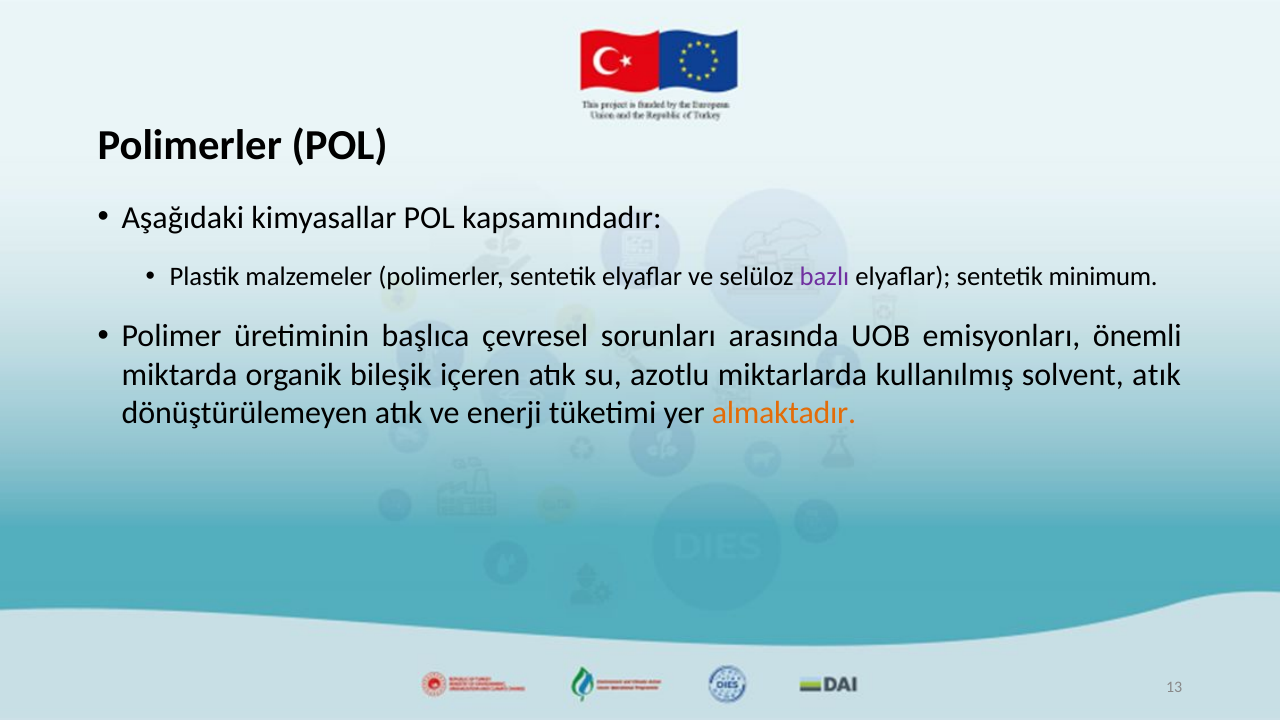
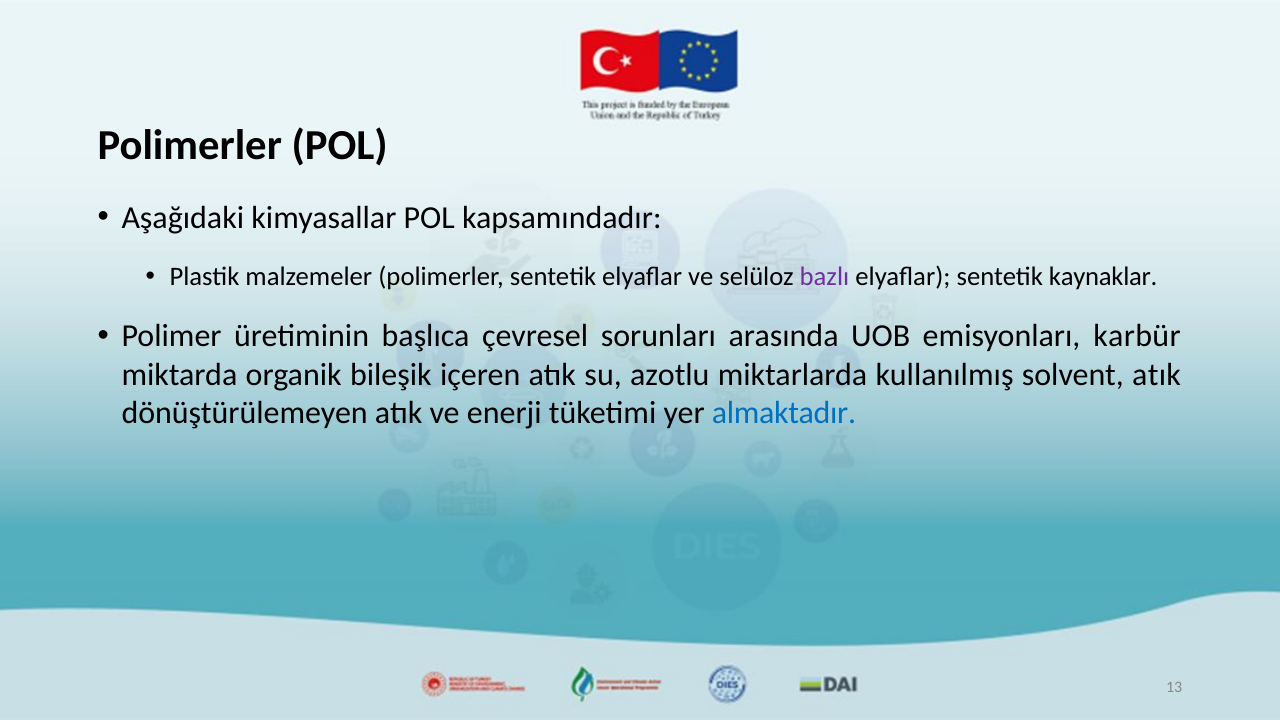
minimum: minimum -> kaynaklar (1103, 277)
önemli: önemli -> karbür (1137, 336)
almaktadır colour: orange -> blue (784, 413)
